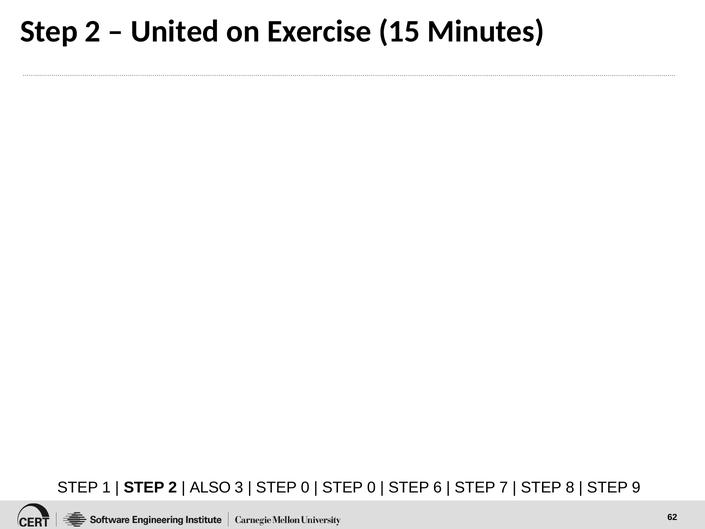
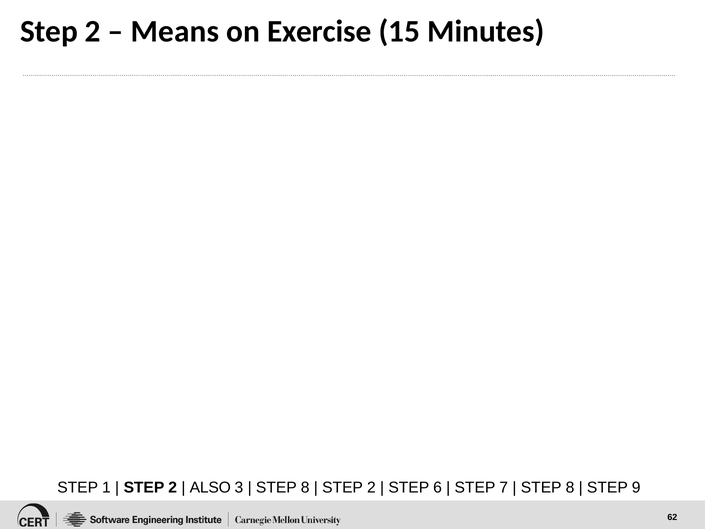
United: United -> Means (175, 31)
0: 0 -> 8 (305, 487)
0: 0 -> 2 (371, 487)
